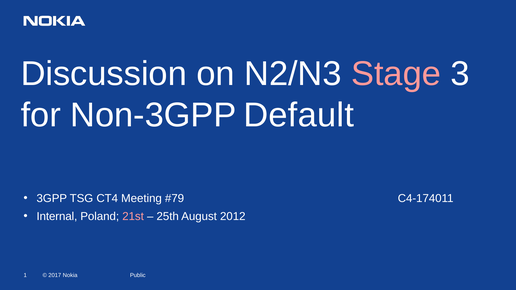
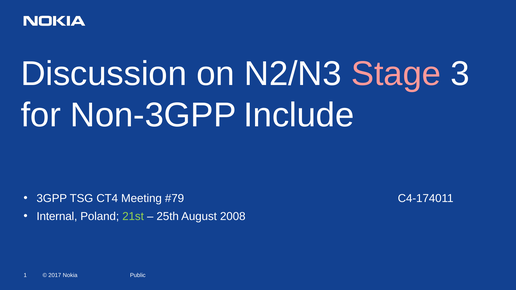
Default: Default -> Include (299, 115)
21st colour: pink -> light green (133, 216)
2012: 2012 -> 2008 (233, 216)
